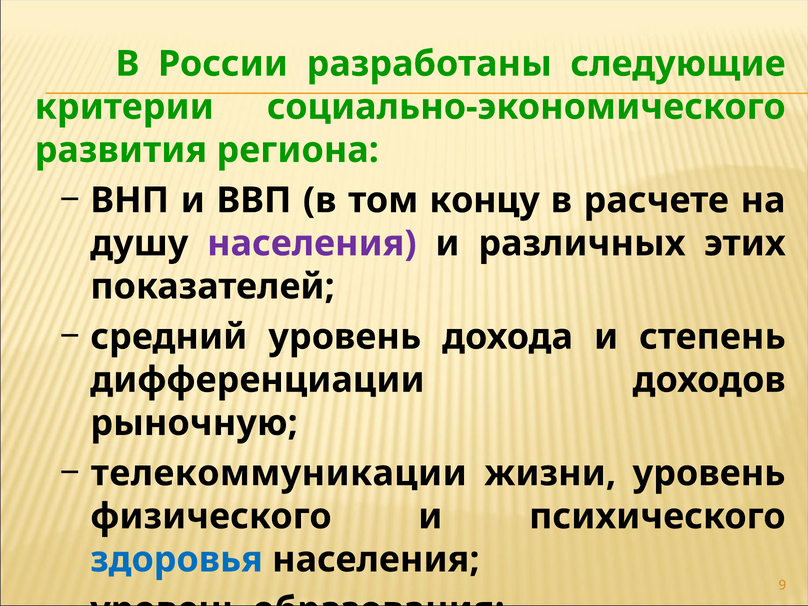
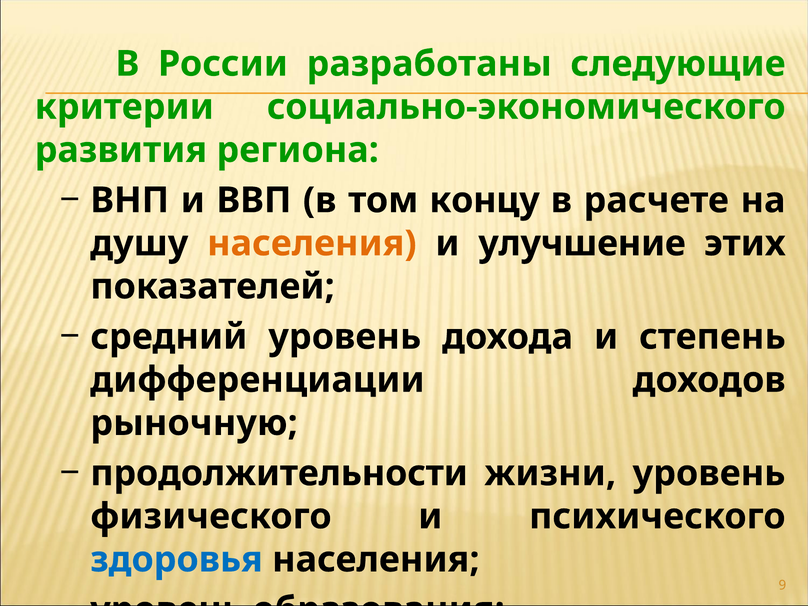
населения colour: purple -> orange (312, 243)
различных: различных -> улучшение (582, 243)
телекоммуникации: телекоммуникации -> продолжительности (279, 473)
